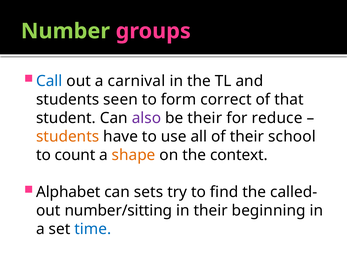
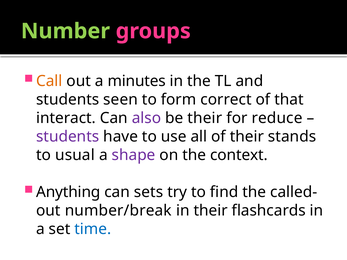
Call colour: blue -> orange (49, 81)
carnival: carnival -> minutes (137, 81)
student: student -> interact (66, 118)
students colour: orange -> purple (68, 137)
school: school -> stands (292, 137)
count: count -> usual (75, 155)
shape colour: orange -> purple (134, 155)
Alphabet: Alphabet -> Anything (68, 192)
number/sitting: number/sitting -> number/break (118, 211)
beginning: beginning -> flashcards (269, 211)
